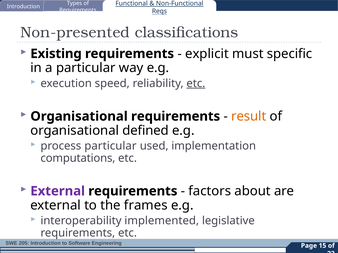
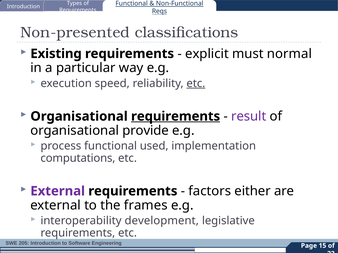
specific: specific -> normal (289, 54)
requirements underline: none -> present (176, 117)
result colour: orange -> purple (249, 117)
defined: defined -> provide (146, 131)
process particular: particular -> functional (111, 146)
about: about -> either (253, 191)
implemented: implemented -> development (162, 221)
